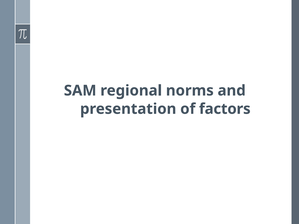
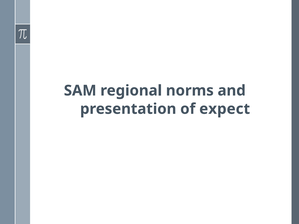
factors: factors -> expect (225, 109)
